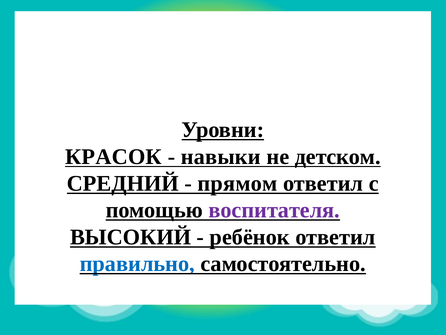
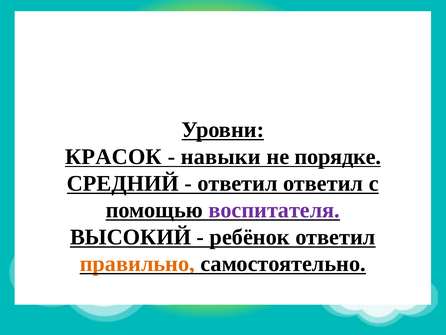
детском: детском -> порядке (338, 156)
прямом: прямом -> ответил (237, 183)
правильно colour: blue -> orange (137, 263)
